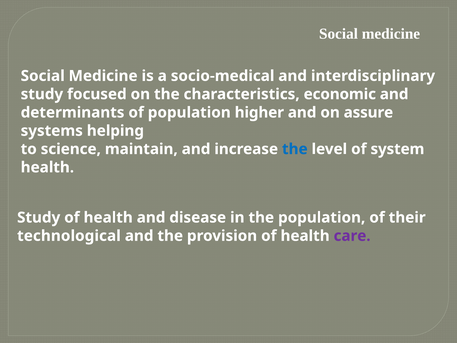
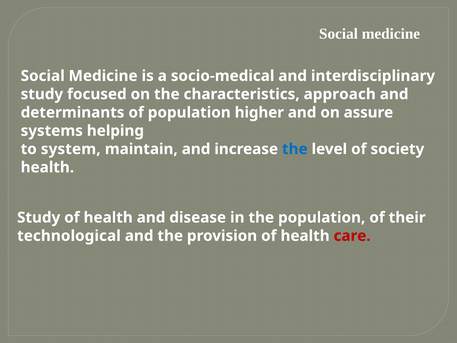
economic: economic -> approach (340, 94)
science: science -> system (71, 149)
system: system -> society (397, 149)
care colour: purple -> red (352, 236)
